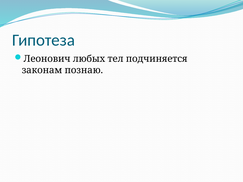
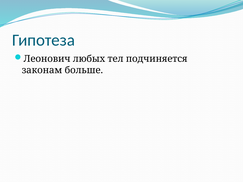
познаю: познаю -> больше (84, 70)
